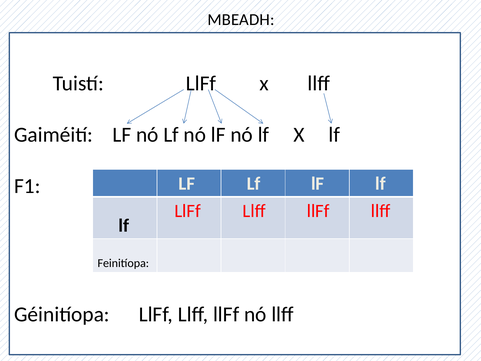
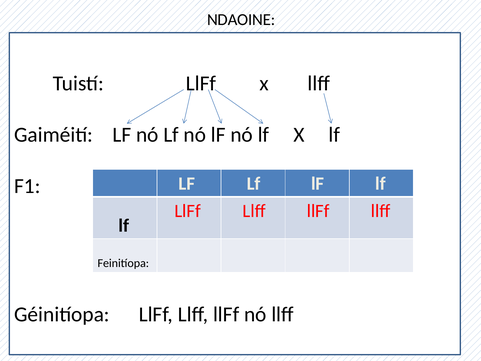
MBEADH: MBEADH -> NDAOINE (241, 20)
